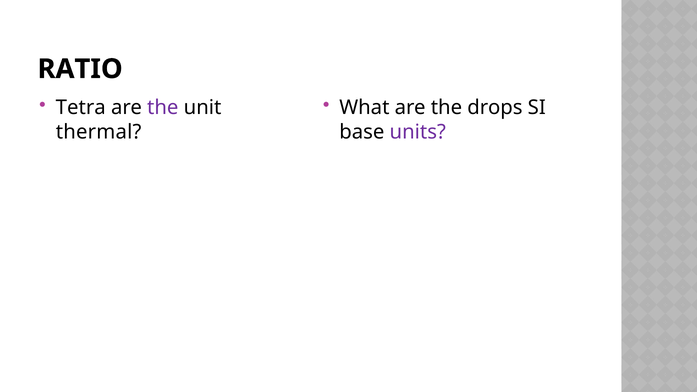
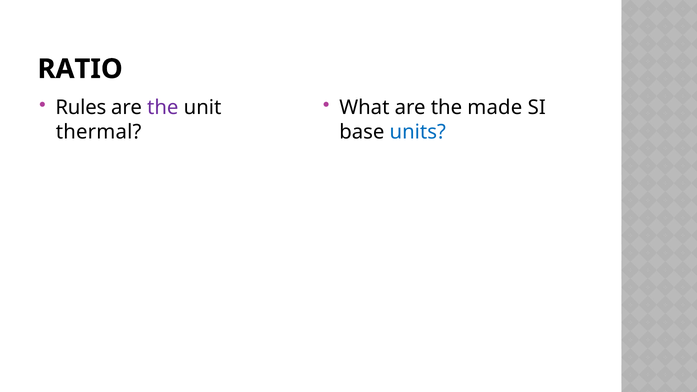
Tetra: Tetra -> Rules (81, 108)
drops: drops -> made (495, 108)
units colour: purple -> blue (418, 132)
